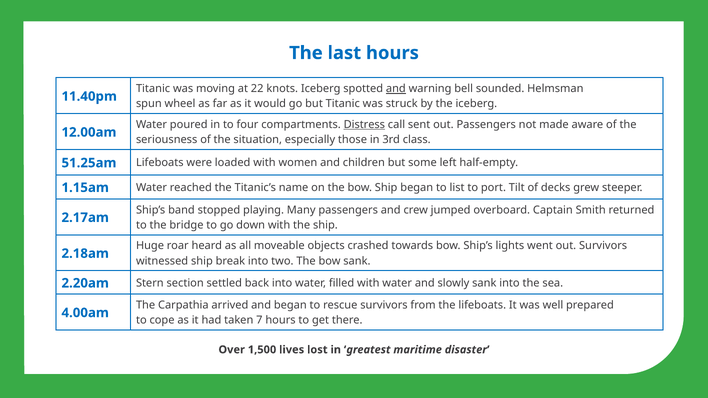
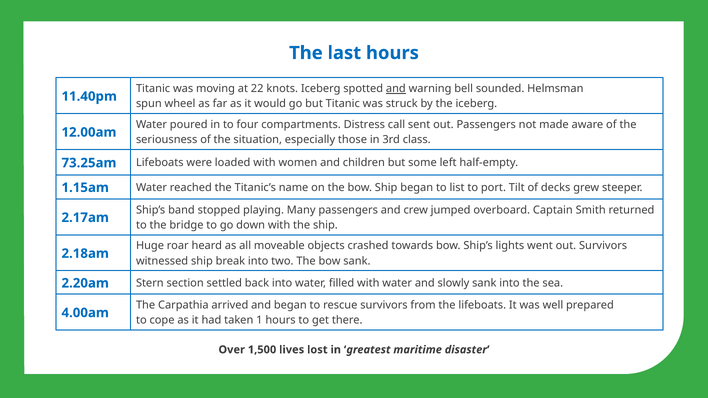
Distress underline: present -> none (364, 125)
51.25am: 51.25am -> 73.25am (89, 163)
7: 7 -> 1 (259, 320)
